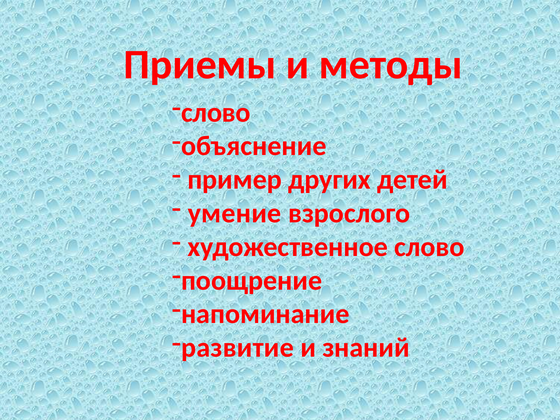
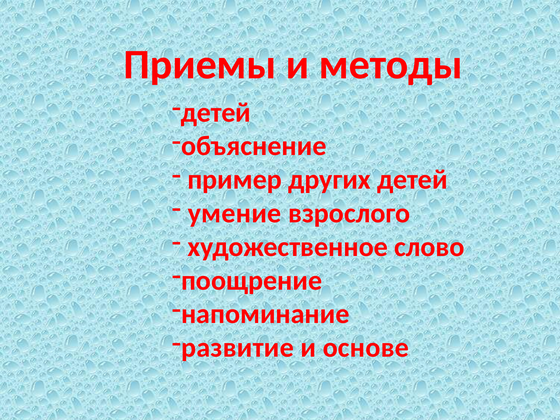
слово: слово -> детей (216, 112)
знаний: знаний -> основе (366, 348)
